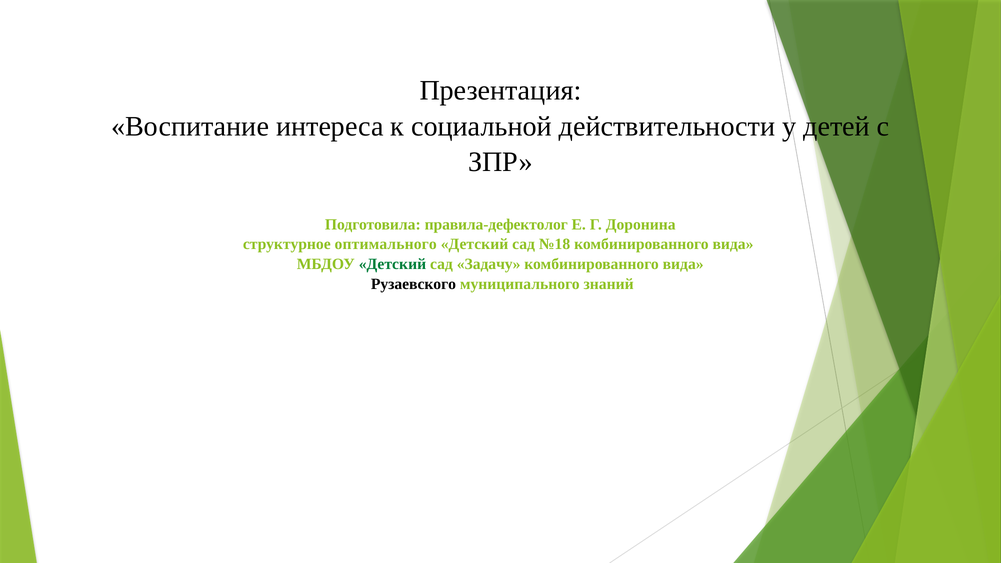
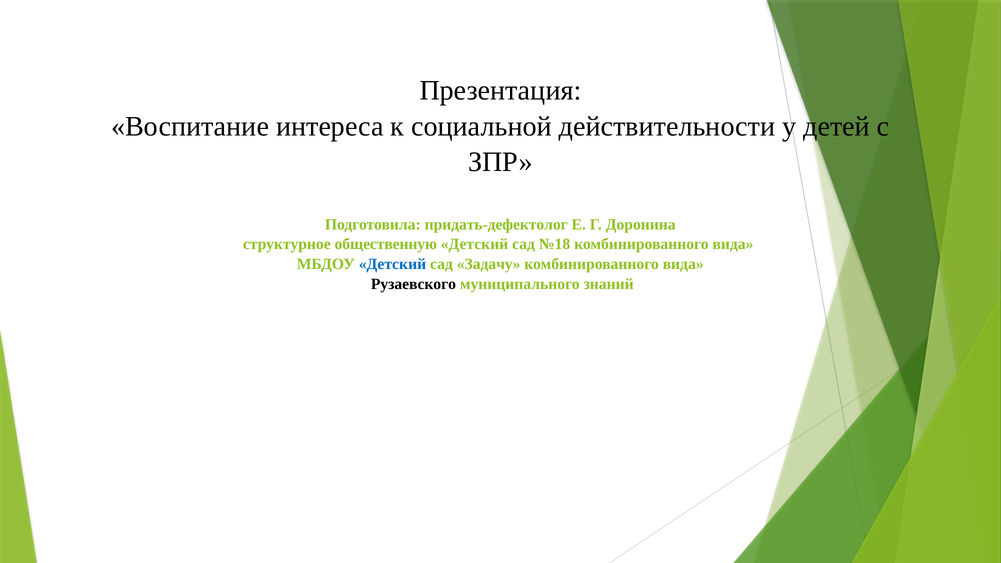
правила-дефектолог: правила-дефектолог -> придать-дефектолог (496, 224)
оптимального: оптимального -> общественную (386, 244)
Детский colour: green -> blue (392, 264)
